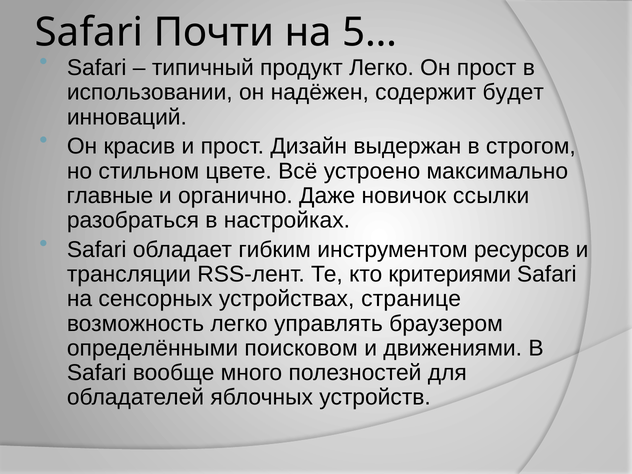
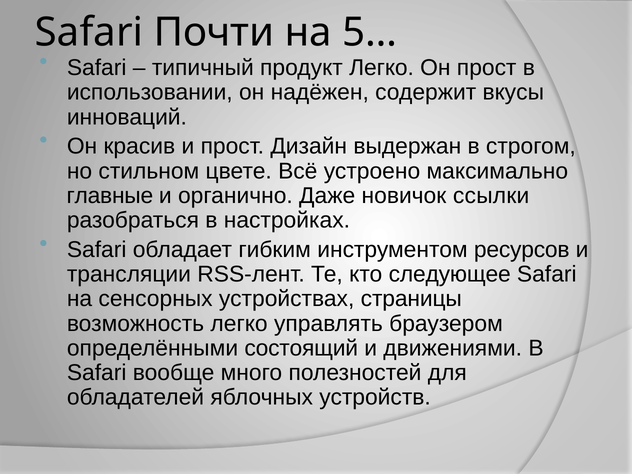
будет: будет -> вкусы (513, 92)
критериями: критериями -> следующее (450, 274)
странице: странице -> страницы (411, 299)
поисковом: поисковом -> состоящий (301, 348)
